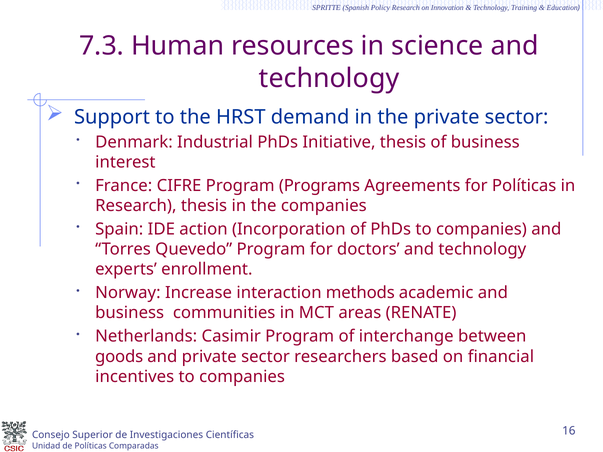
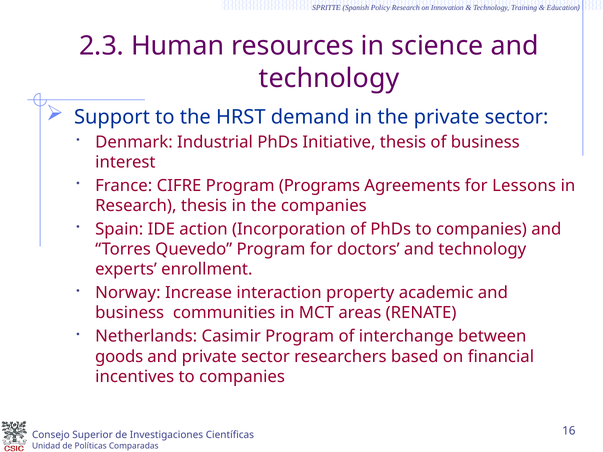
7.3: 7.3 -> 2.3 (102, 46)
for Políticas: Políticas -> Lessons (524, 186)
methods: methods -> property (360, 293)
